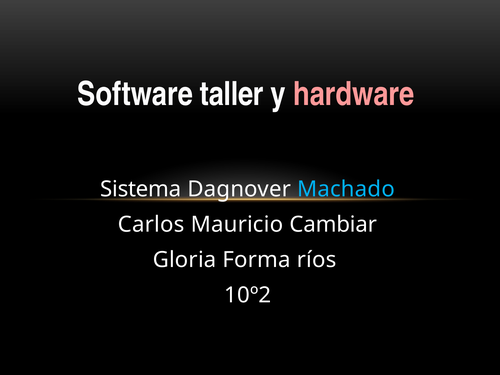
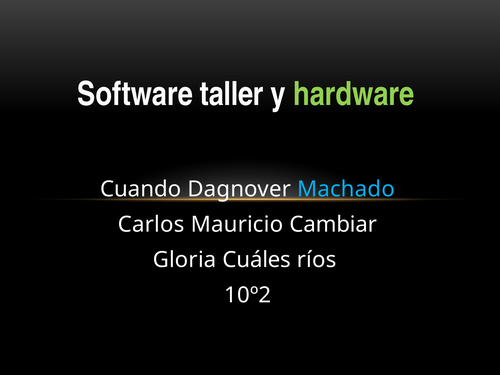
hardware colour: pink -> light green (354, 94)
Sistema: Sistema -> Cuando (141, 189)
Forma: Forma -> Cuáles (257, 260)
